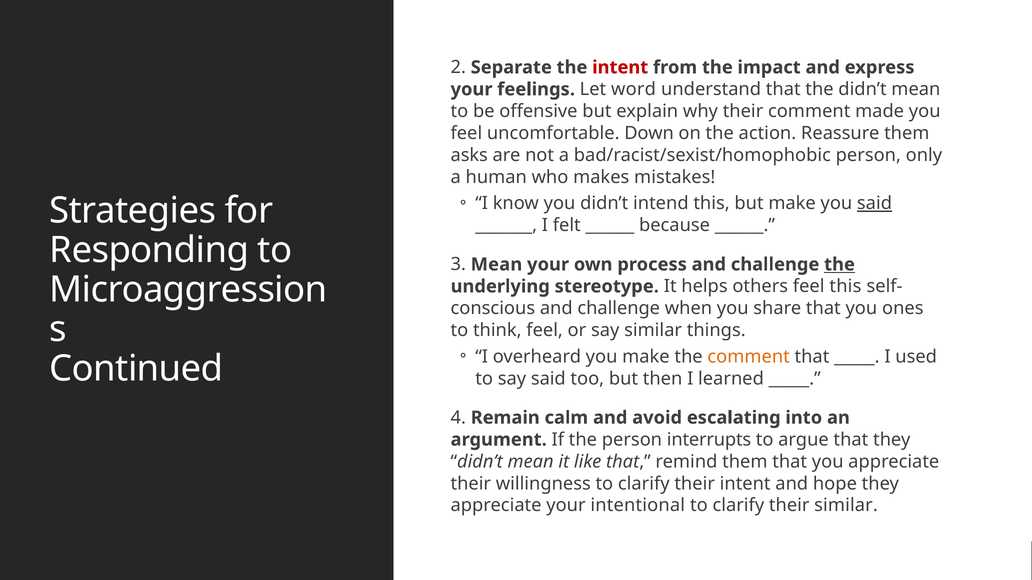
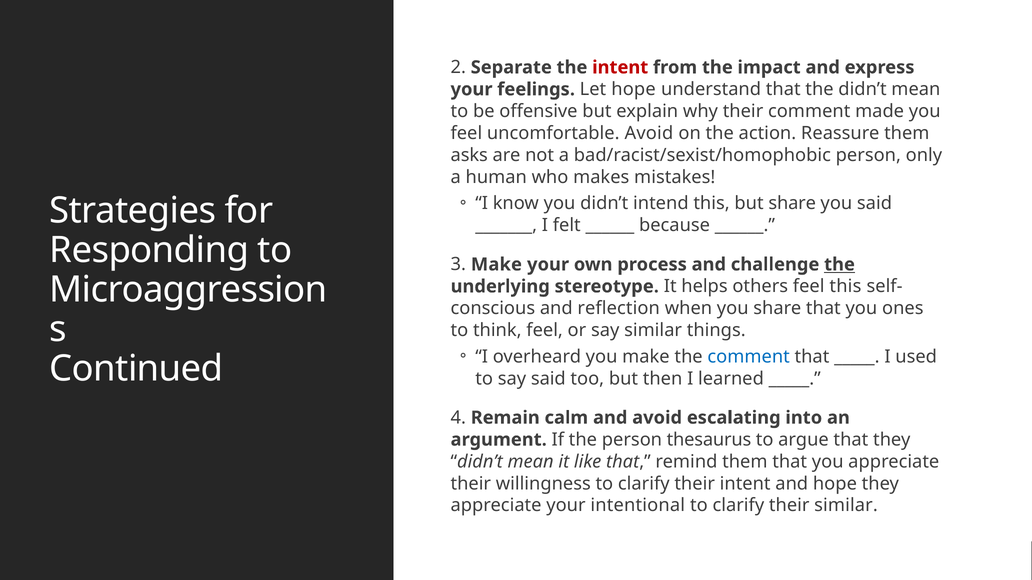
Let word: word -> hope (634, 89)
uncomfortable Down: Down -> Avoid (649, 133)
but make: make -> share (792, 204)
said underline: present -> none (874, 204)
3 Mean: Mean -> Make (496, 265)
challenge: challenge -> reflection (619, 309)
comment colour: orange -> blue (749, 357)
interrupts: interrupts -> thesaurus (709, 440)
